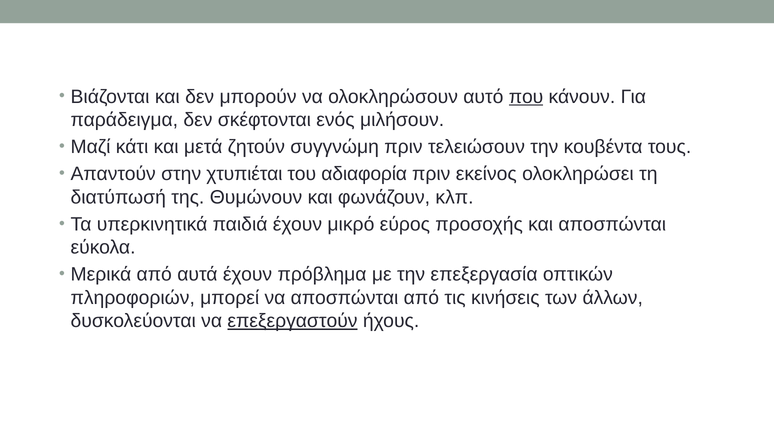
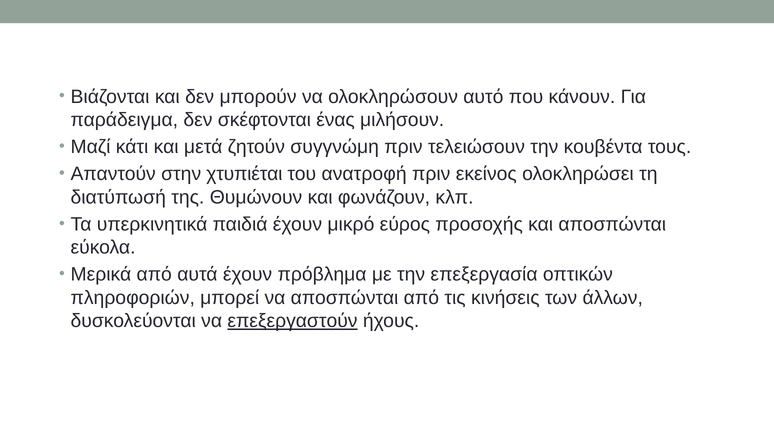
που underline: present -> none (526, 97)
ενός: ενός -> ένας (336, 120)
αδιαφορία: αδιαφορία -> ανατροφή (364, 174)
